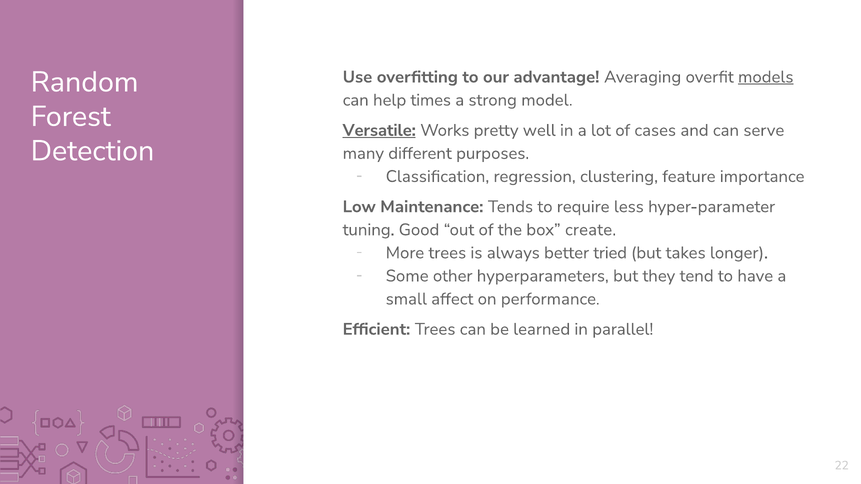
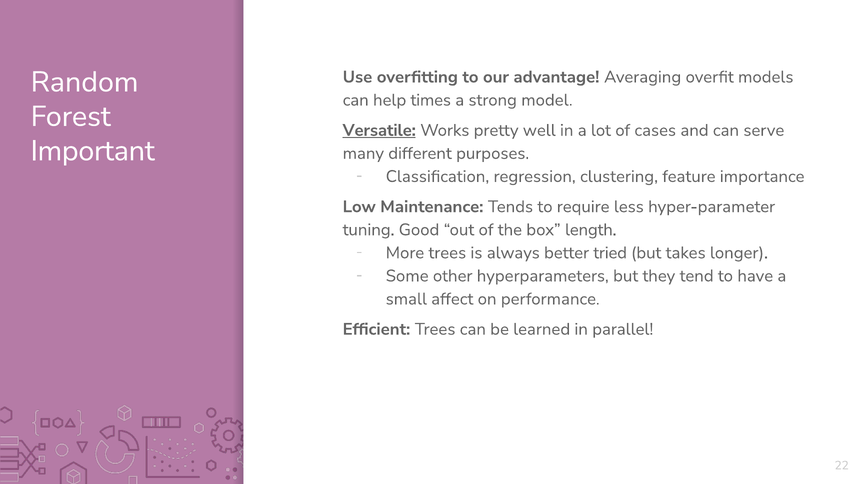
models underline: present -> none (766, 77)
Detection: Detection -> Important (93, 151)
create: create -> length (591, 230)
